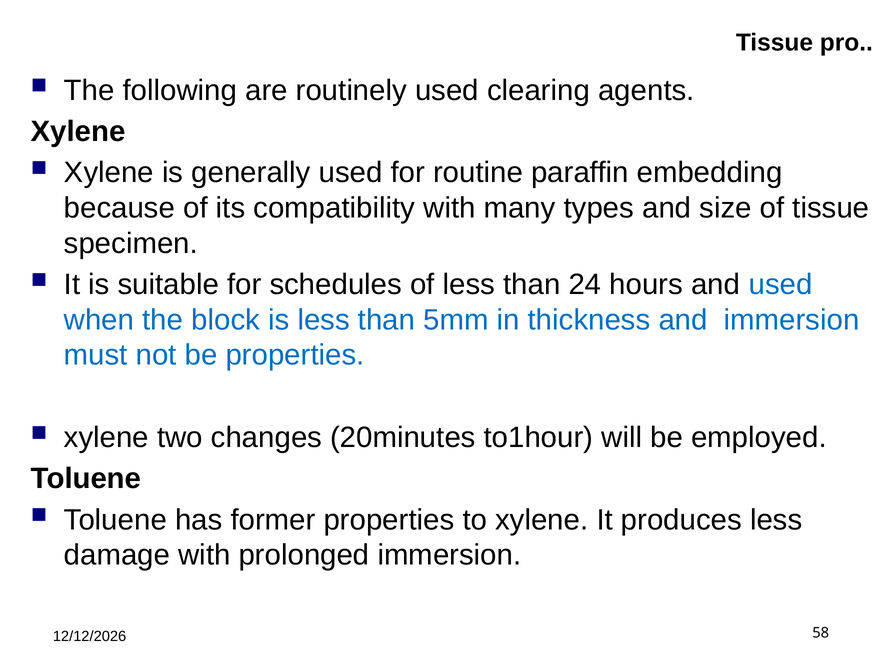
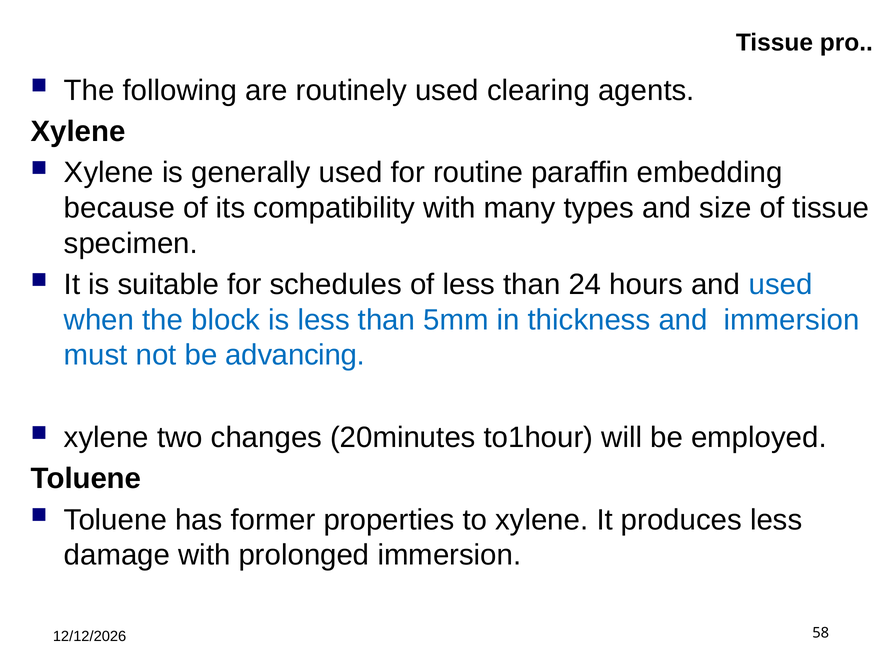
be properties: properties -> advancing (295, 355)
